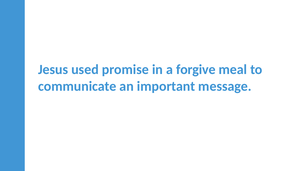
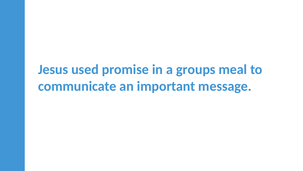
forgive: forgive -> groups (196, 69)
